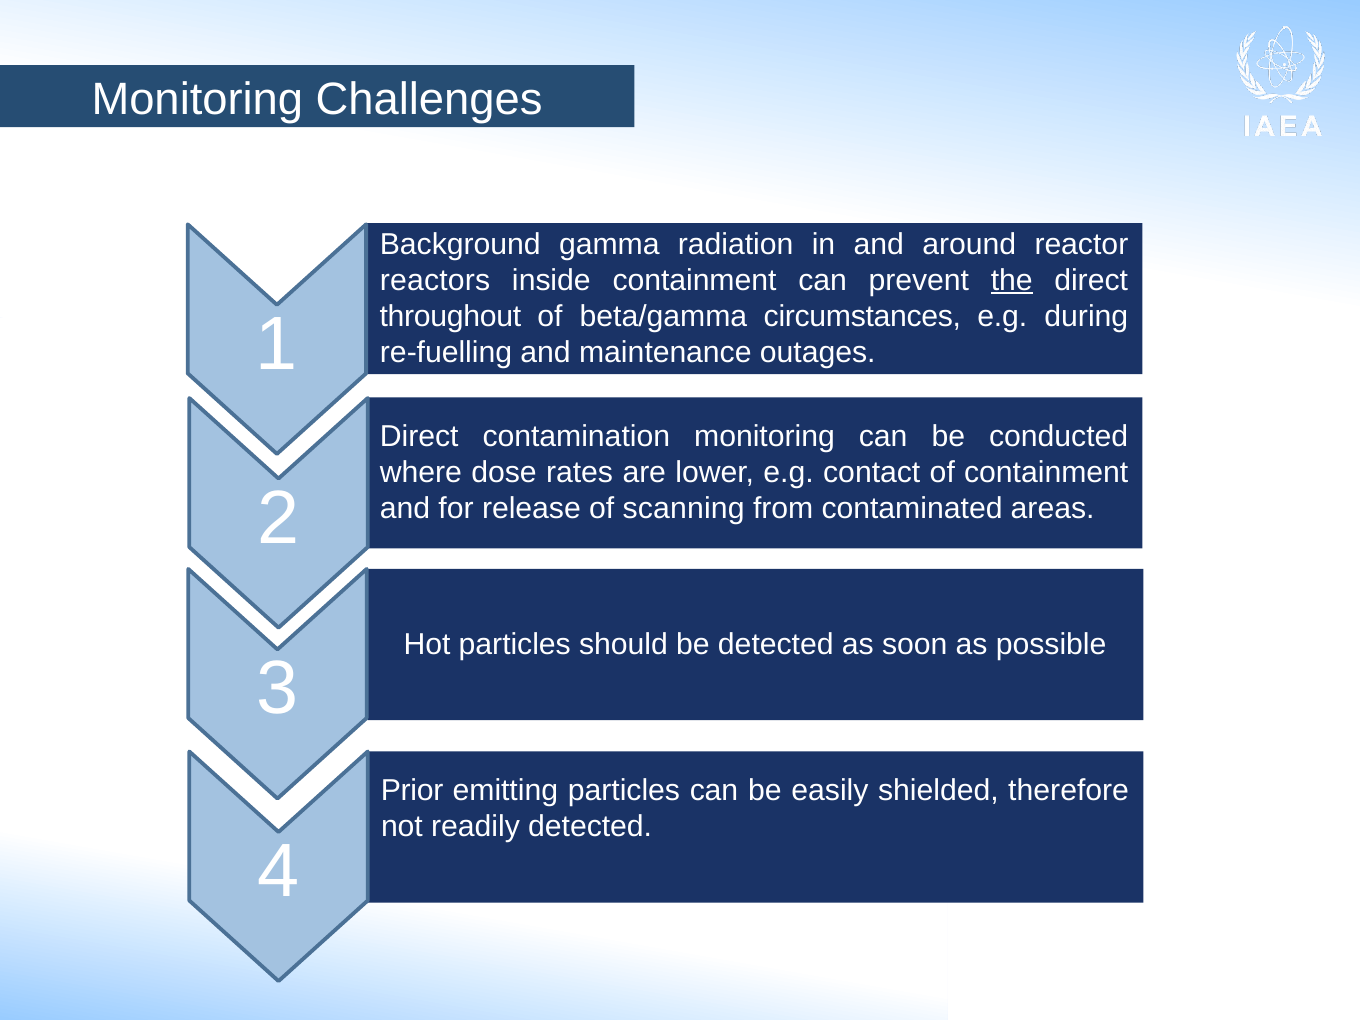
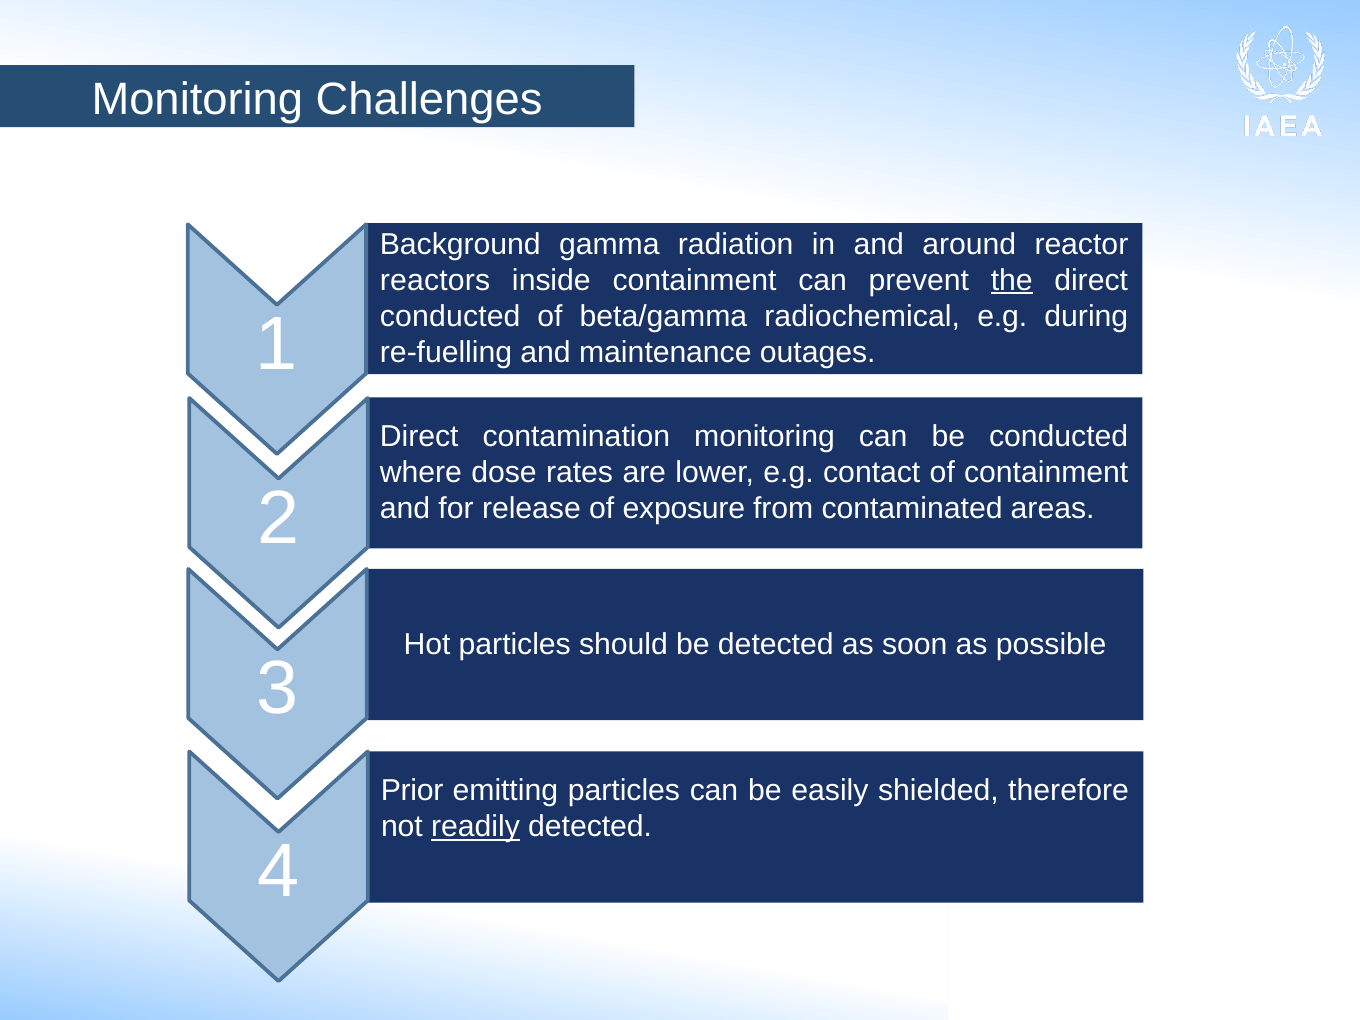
throughout: throughout -> conducted (450, 317)
circumstances: circumstances -> radiochemical (862, 317)
scanning: scanning -> exposure (684, 509)
readily underline: none -> present (476, 827)
